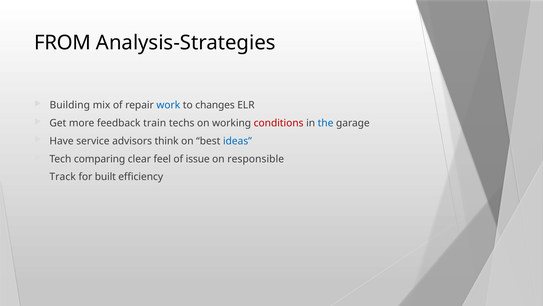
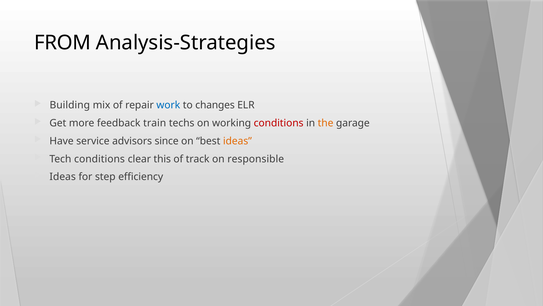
the colour: blue -> orange (326, 123)
think: think -> since (167, 141)
ideas colour: blue -> orange (237, 141)
Tech comparing: comparing -> conditions (99, 159)
feel: feel -> this (162, 159)
issue: issue -> track (198, 159)
Track: Track -> Ideas (63, 177)
built: built -> step (105, 177)
